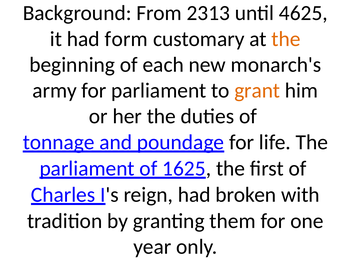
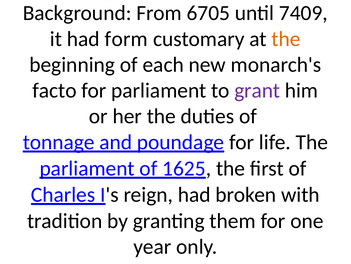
2313: 2313 -> 6705 (208, 13)
4625: 4625 -> 7409 (303, 13)
army: army -> facto (55, 90)
grant colour: orange -> purple (257, 90)
